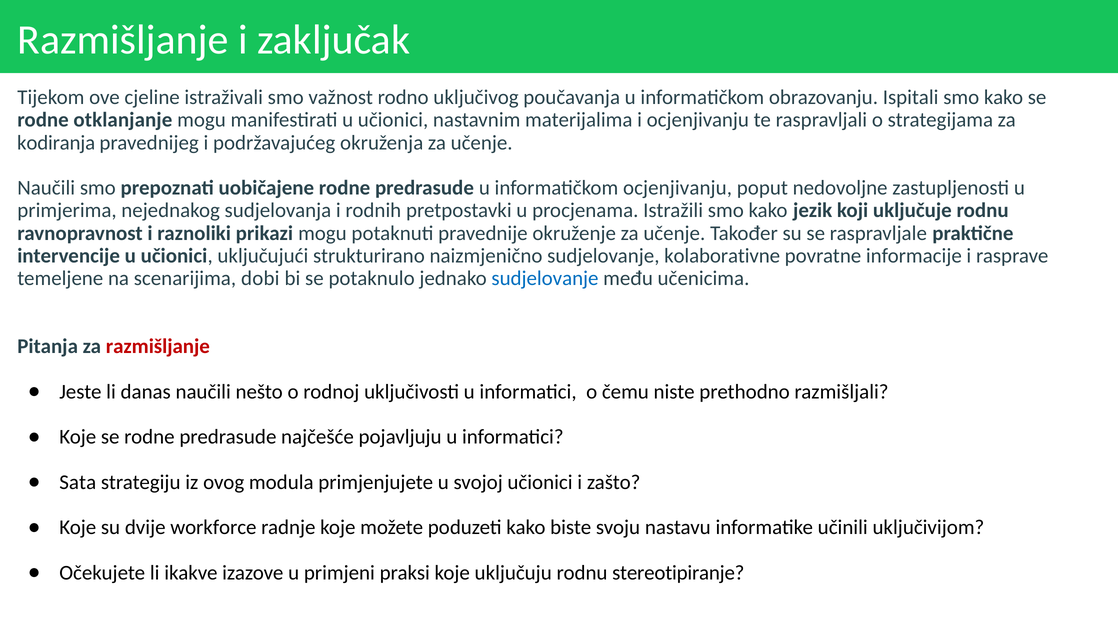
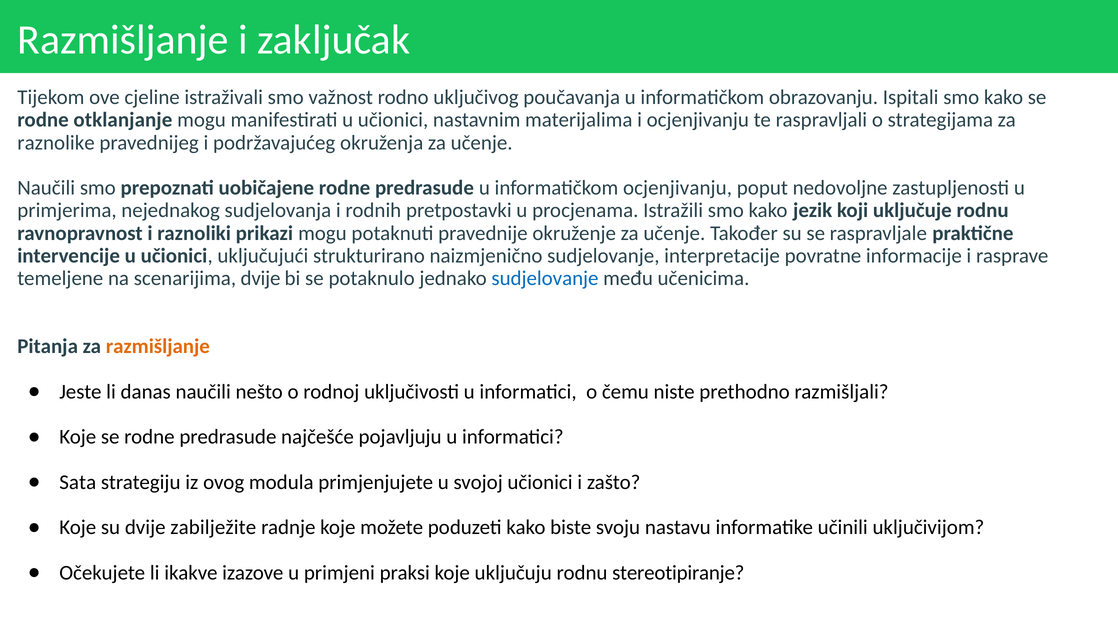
kodiranja: kodiranja -> raznolike (56, 143)
kolaborativne: kolaborativne -> interpretacije (722, 256)
scenarijima dobi: dobi -> dvije (261, 278)
razmišljanje colour: red -> orange (158, 346)
workforce: workforce -> zabilježite (213, 527)
